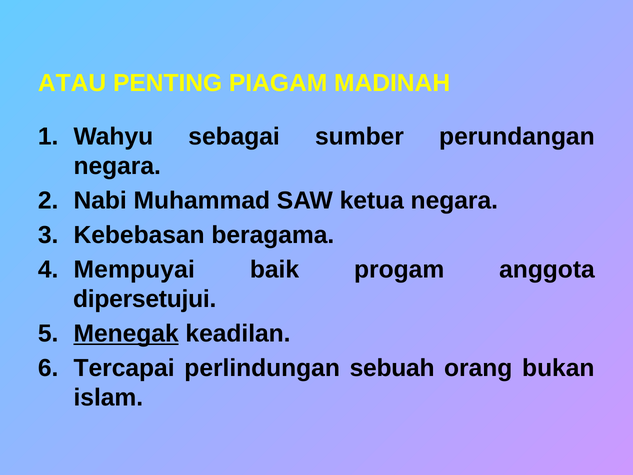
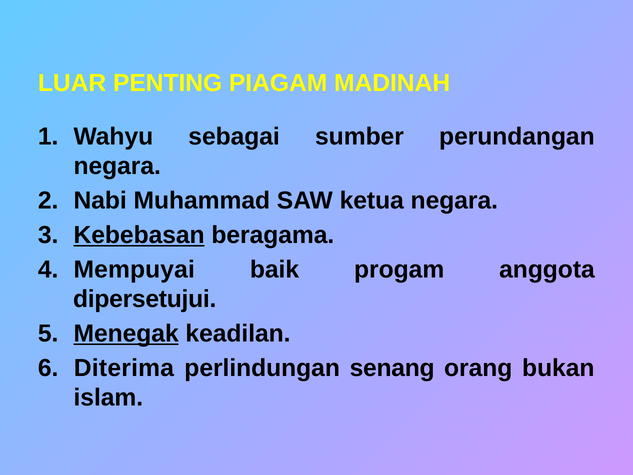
ATAU: ATAU -> LUAR (72, 83)
Kebebasan underline: none -> present (139, 235)
Tercapai: Tercapai -> Diterima (124, 368)
sebuah: sebuah -> senang (392, 368)
